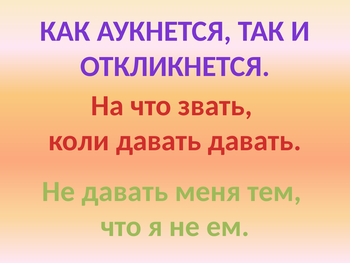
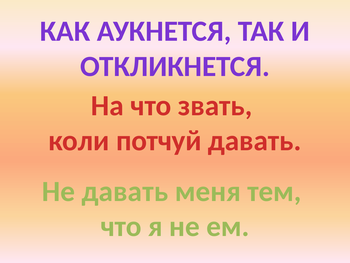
коли давать: давать -> потчуй (159, 140)
